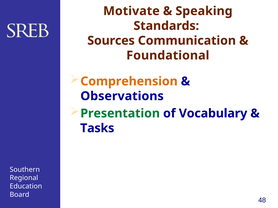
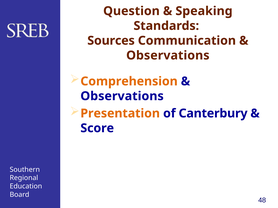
Motivate: Motivate -> Question (131, 11)
Foundational: Foundational -> Observations (168, 56)
Presentation colour: green -> orange (120, 114)
Vocabulary: Vocabulary -> Canterbury (213, 114)
Tasks: Tasks -> Score (97, 128)
